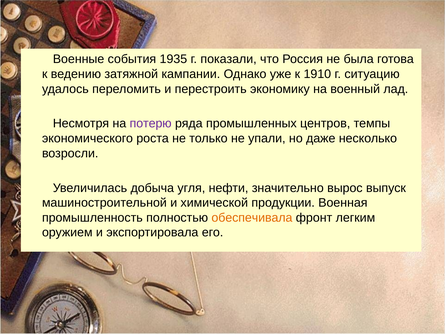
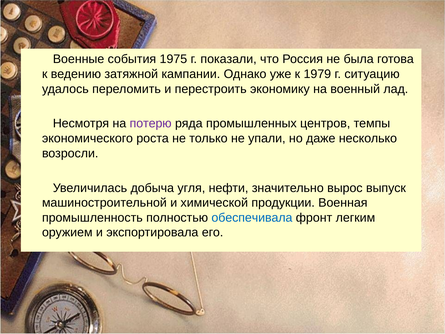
1935: 1935 -> 1975 (173, 59)
1910: 1910 -> 1979 (317, 74)
обеспечивала colour: orange -> blue (252, 217)
